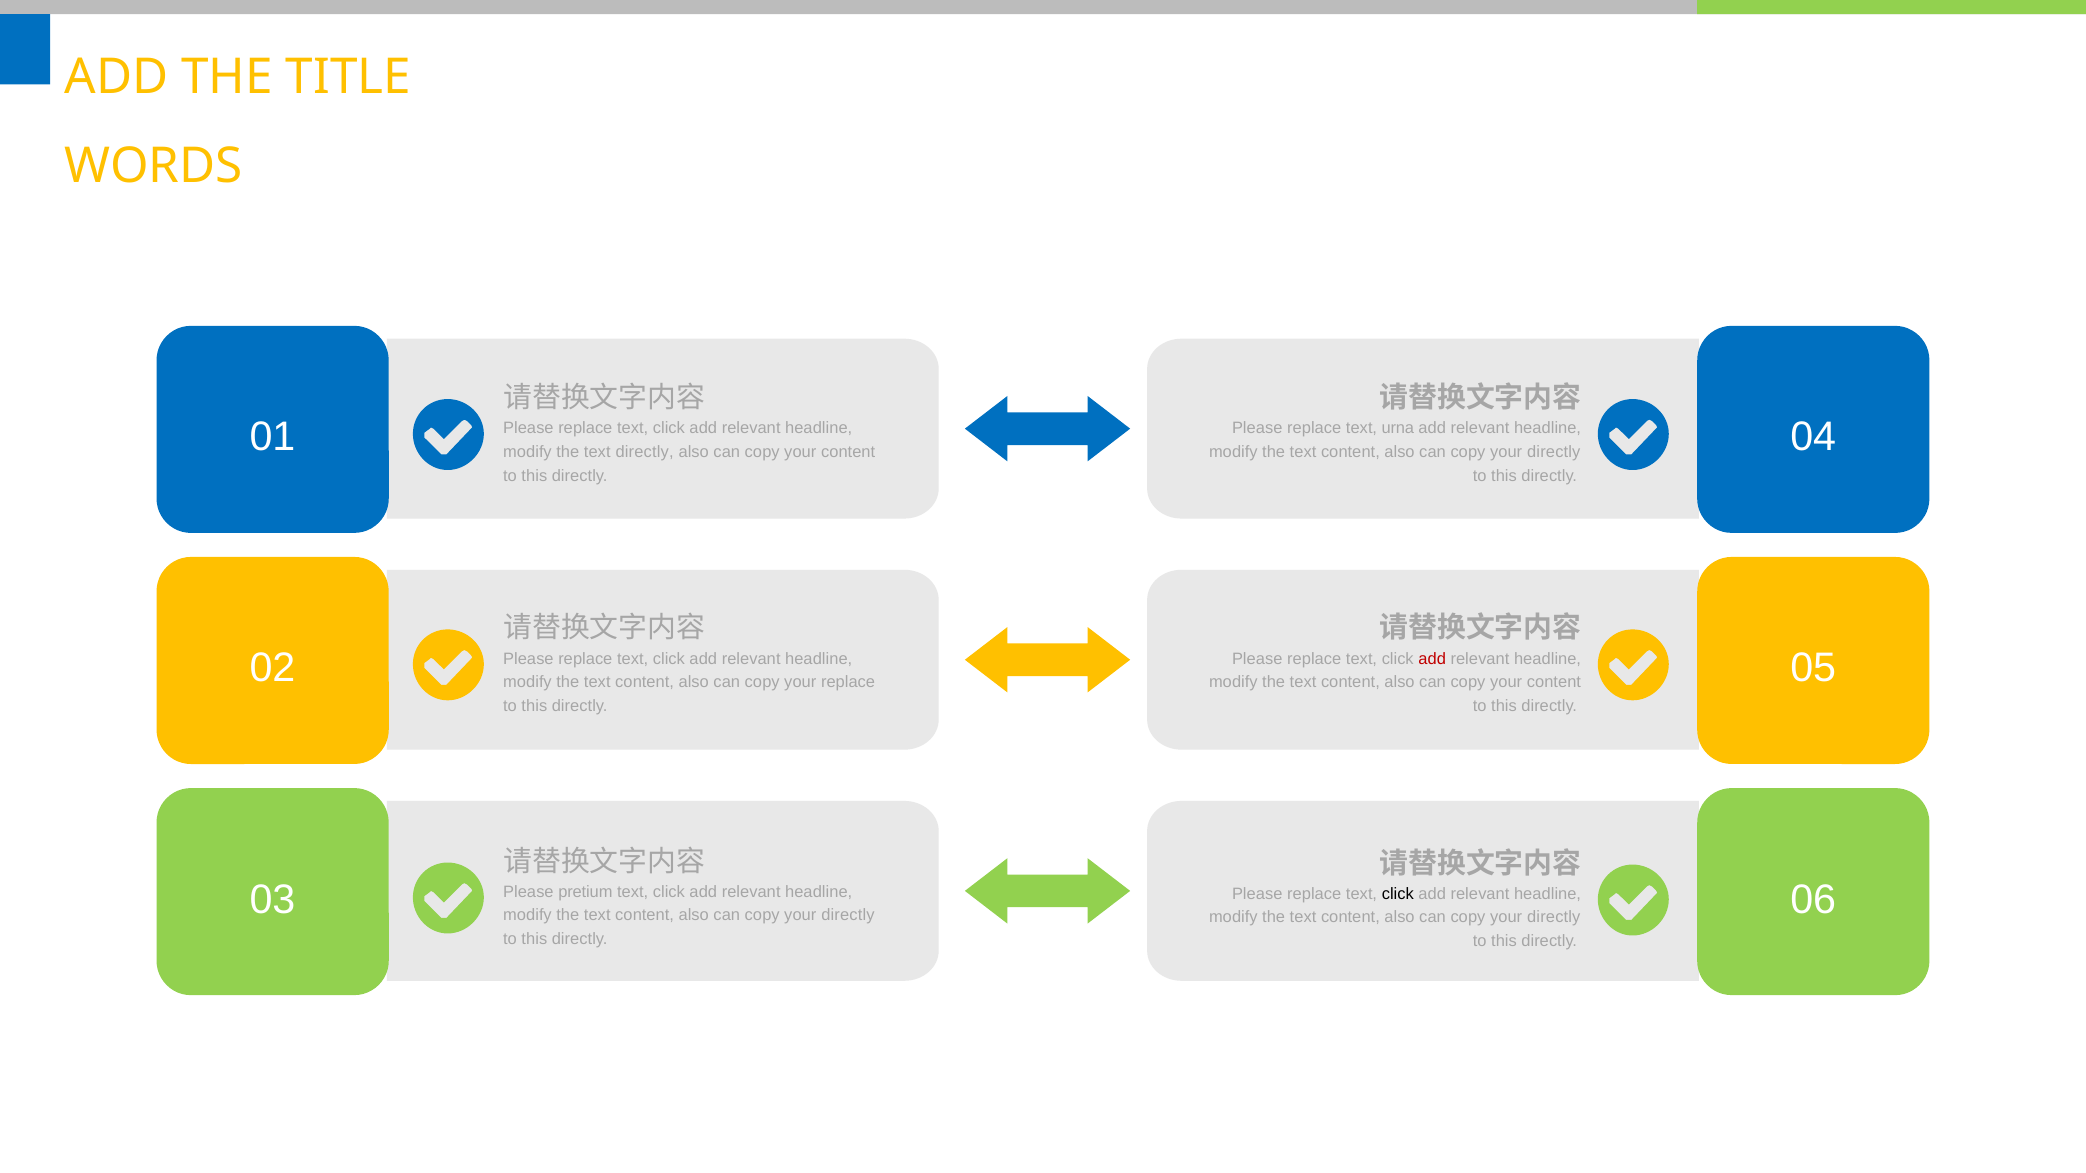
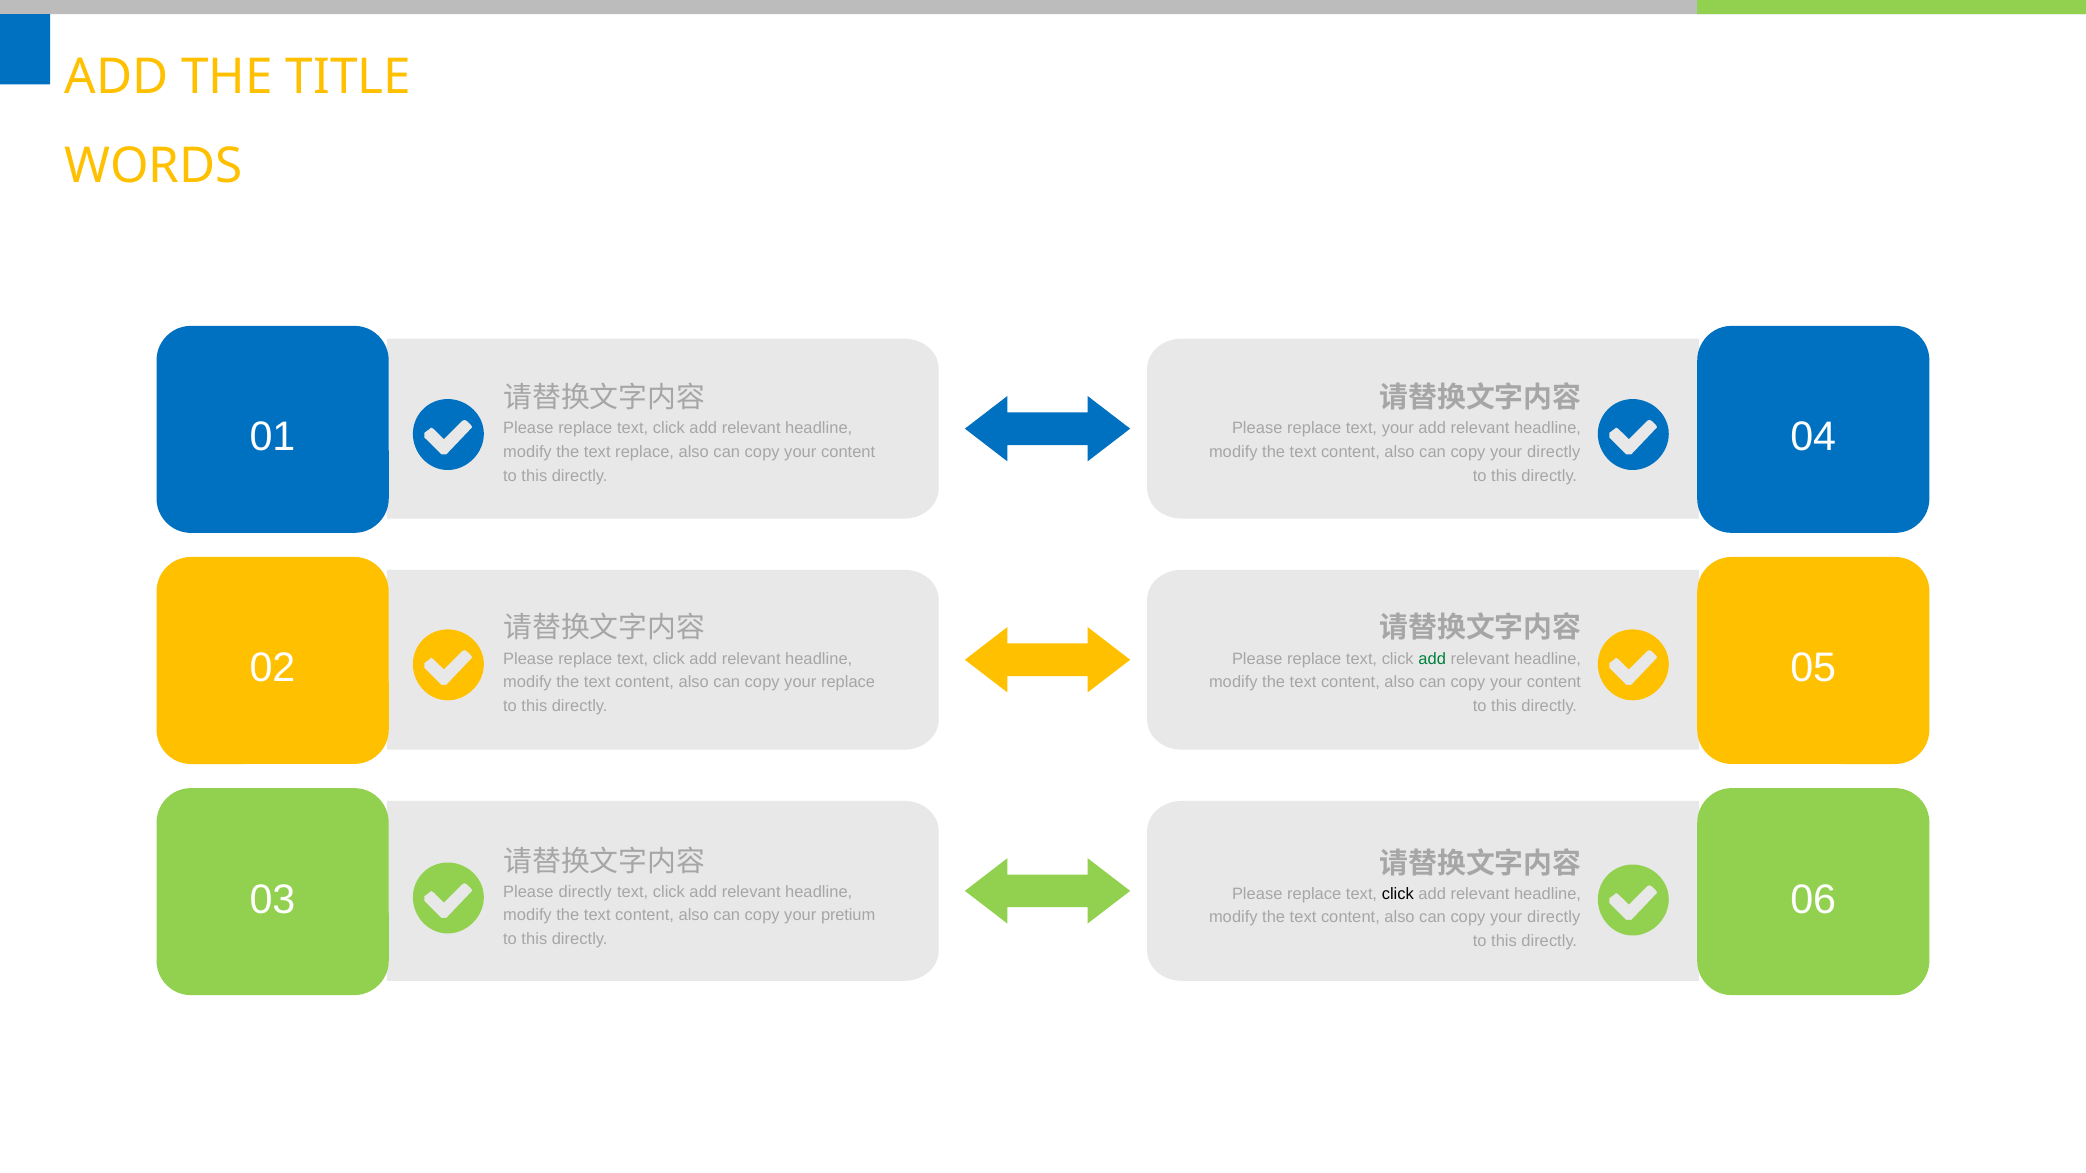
text urna: urna -> your (1398, 428)
text directly: directly -> replace (645, 452)
add colour: red -> green (1432, 659)
Please pretium: pretium -> directly (585, 892)
directly: directly -> pretium (848, 916)
